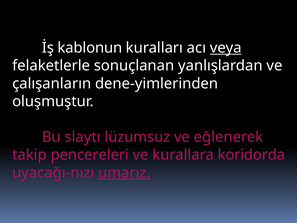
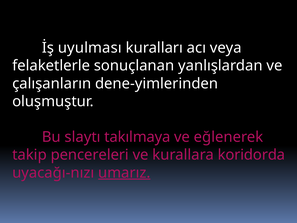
kablonun: kablonun -> uyulması (90, 48)
veya underline: present -> none (226, 48)
lüzumsuz: lüzumsuz -> takılmaya (137, 137)
